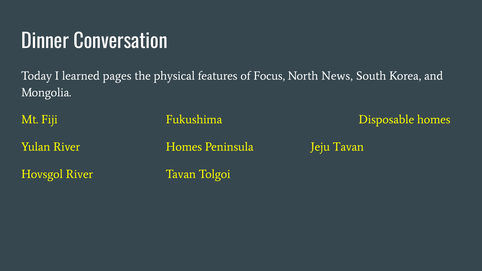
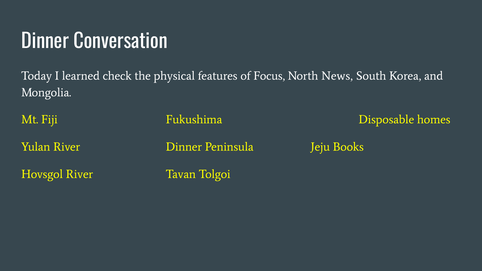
pages: pages -> check (117, 76)
River Homes: Homes -> Dinner (184, 147)
Jeju Tavan: Tavan -> Books (348, 147)
